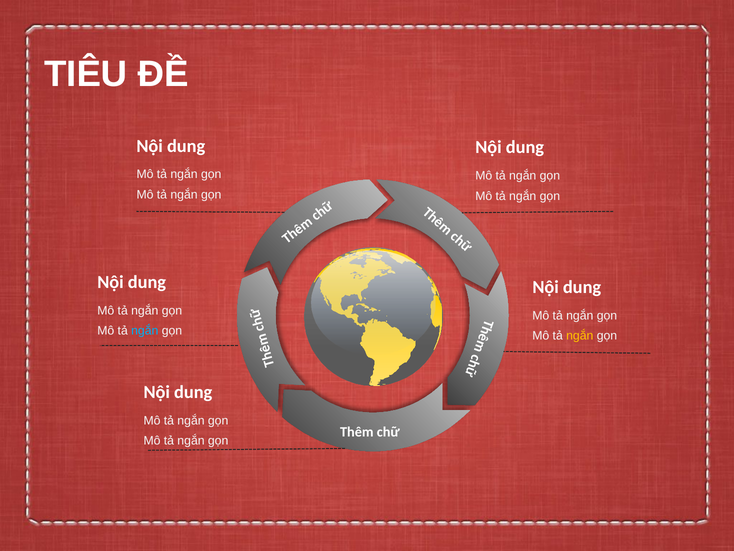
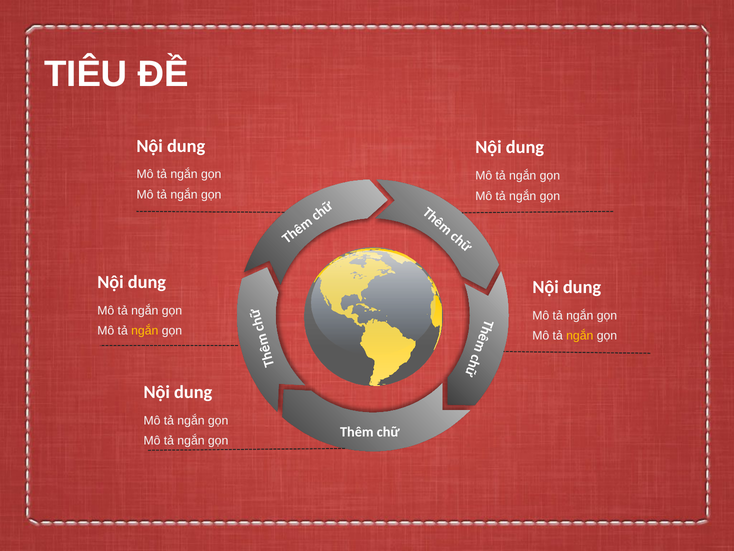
ngắn colour: light blue -> yellow (145, 330)
